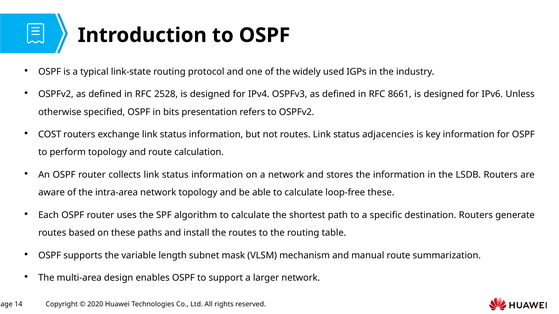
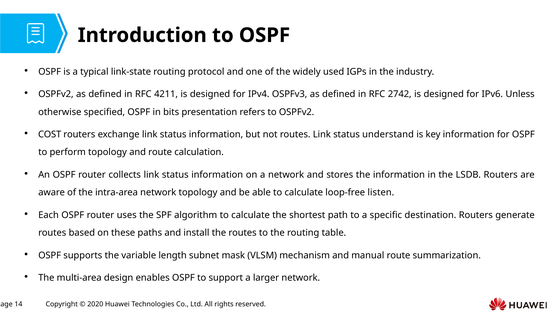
2528: 2528 -> 4211 (166, 94)
8661: 8661 -> 2742 (400, 94)
adjacencies: adjacencies -> understand (388, 135)
loop-free these: these -> listen (381, 193)
